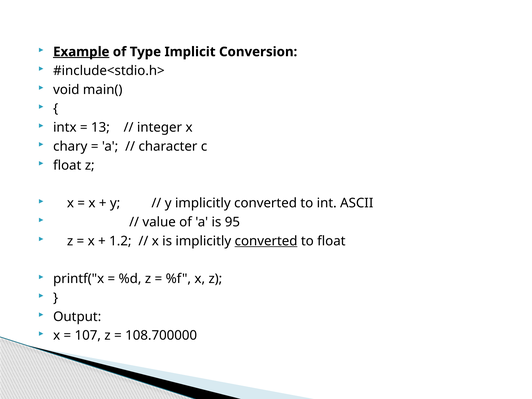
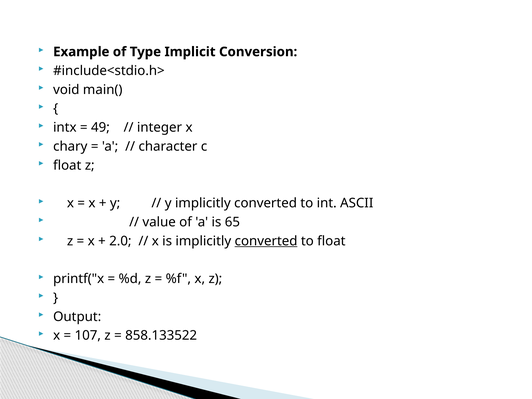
Example underline: present -> none (81, 52)
13: 13 -> 49 (100, 127)
95: 95 -> 65 (232, 222)
1.2: 1.2 -> 2.0 (120, 241)
108.700000: 108.700000 -> 858.133522 (161, 336)
